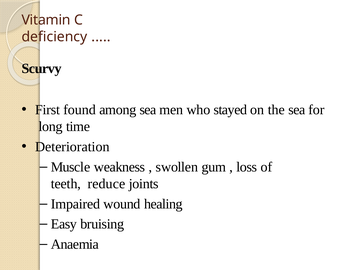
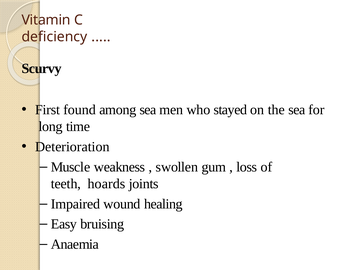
reduce: reduce -> hoards (106, 184)
